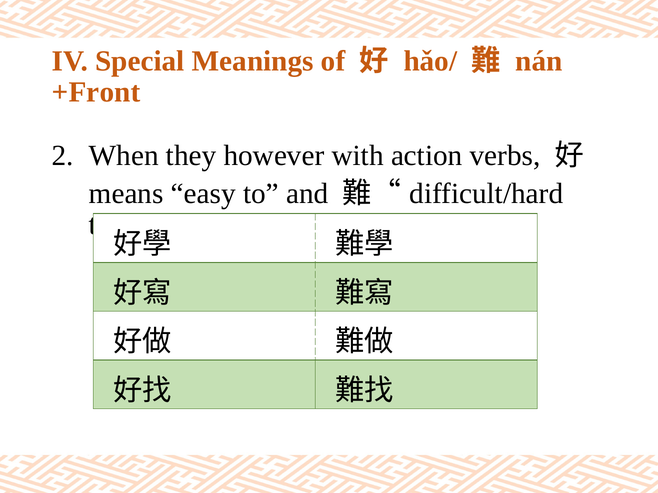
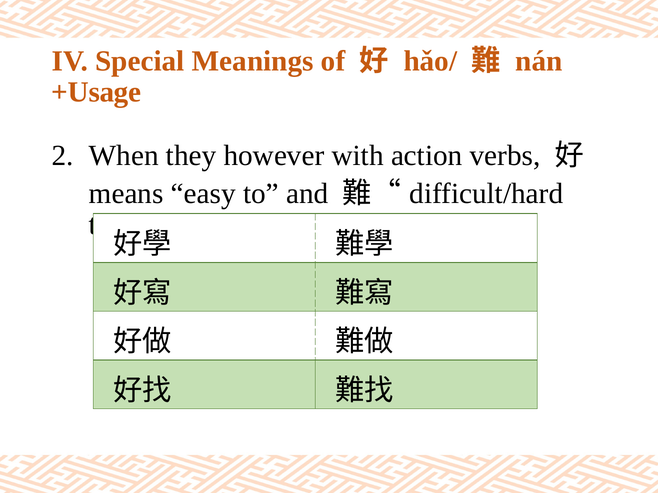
+Front: +Front -> +Usage (96, 92)
